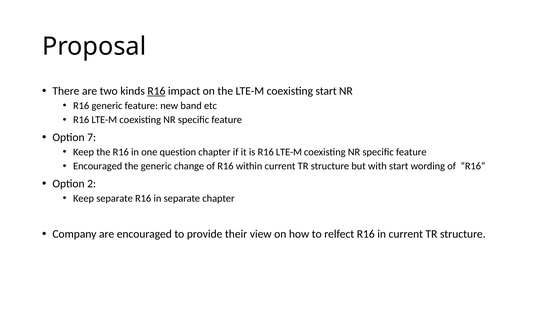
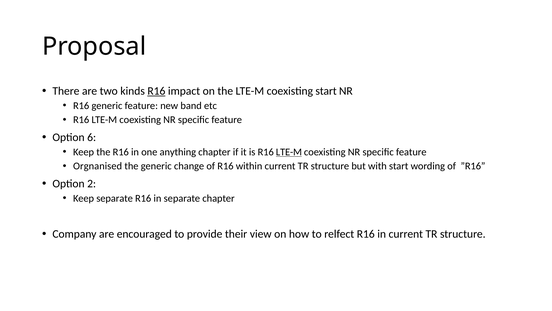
7: 7 -> 6 (92, 137)
question: question -> anything (178, 152)
LTE-M underline: none -> present (289, 152)
Encouraged: Encouraged -> Orgnanised (98, 166)
